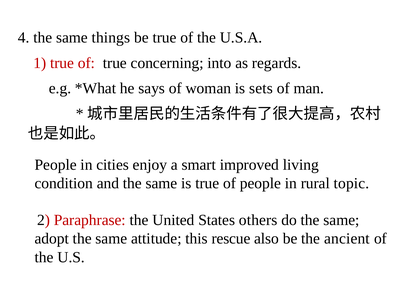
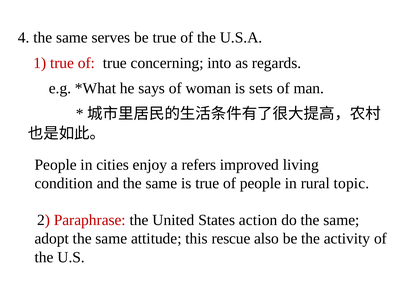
things: things -> serves (111, 38)
smart: smart -> refers (199, 165)
others: others -> action (258, 220)
ancient: ancient -> activity (347, 239)
